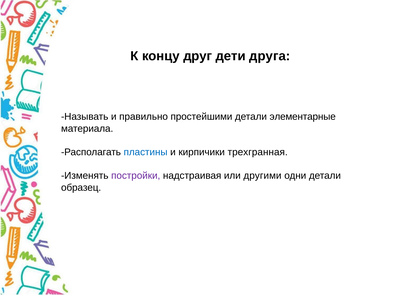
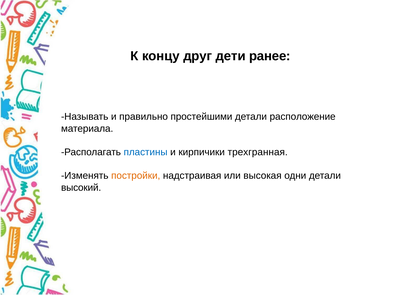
друга: друга -> ранее (270, 56)
элементарные: элементарные -> расположение (303, 117)
постройки colour: purple -> orange (136, 176)
другими: другими -> высокая (262, 176)
образец: образец -> высокий (81, 187)
